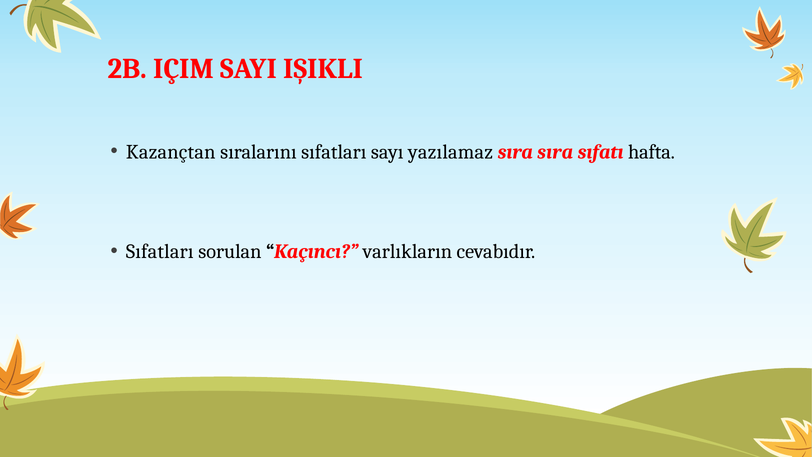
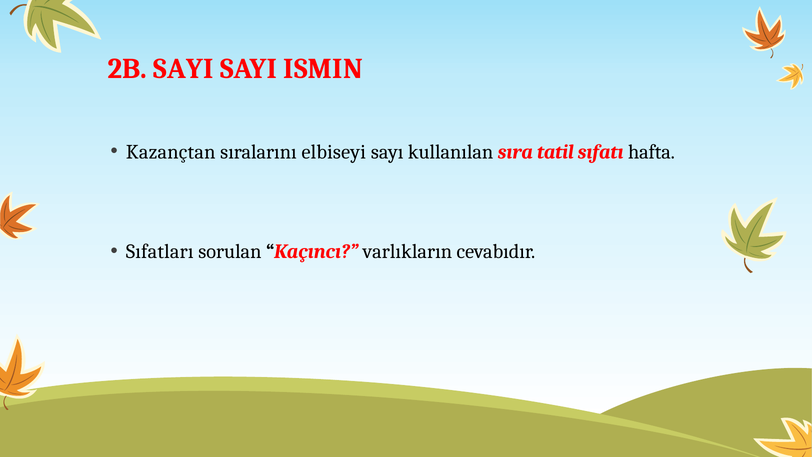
2B IÇIM: IÇIM -> SAYI (184, 69)
IŞIKLI: IŞIKLI -> ISMIN (323, 69)
sıralarını sıfatları: sıfatları -> elbiseyi (334, 152)
yazılamaz: yazılamaz -> kullanılan (451, 152)
sıra sıra: sıra -> tatil (555, 152)
